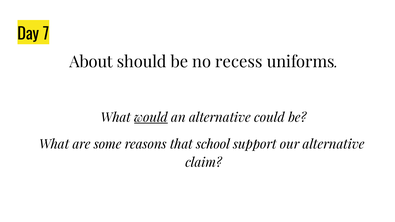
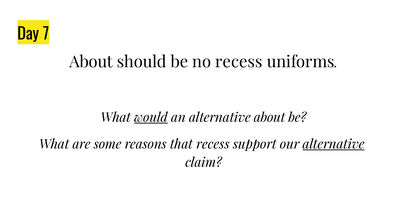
alternative could: could -> about (270, 118)
that school: school -> recess (213, 144)
alternative underline: none -> present (334, 144)
